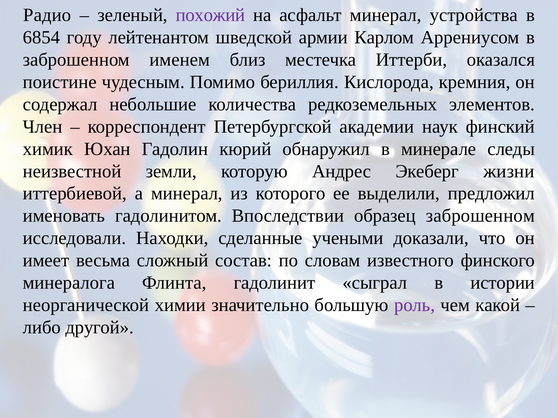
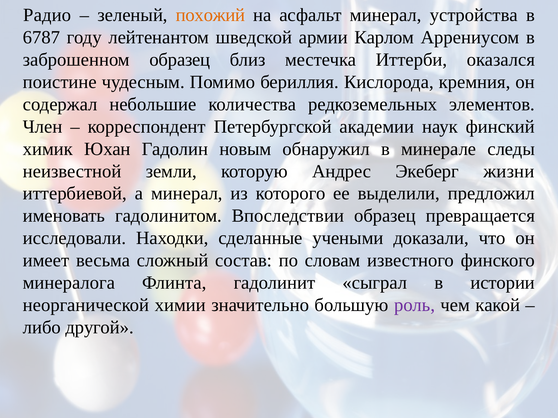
похожий colour: purple -> orange (210, 15)
6854: 6854 -> 6787 (42, 38)
заброшенном именем: именем -> образец (180, 60)
кюрий: кюрий -> новым (245, 149)
образец заброшенном: заброшенном -> превращается (480, 216)
